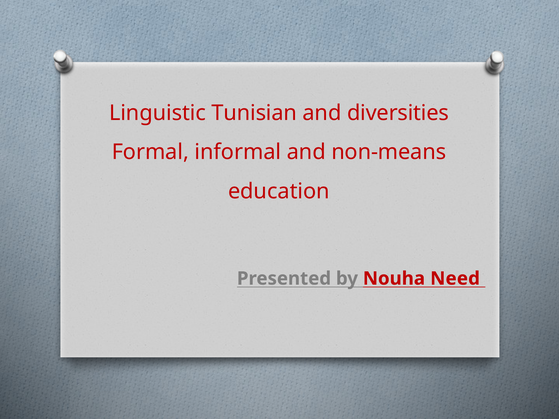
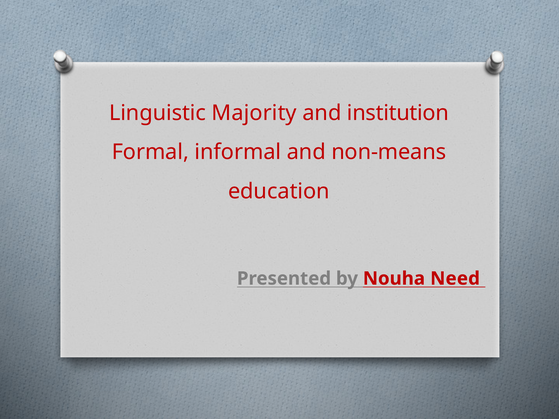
Tunisian: Tunisian -> Majority (254, 113)
diversities: diversities -> institution (398, 113)
